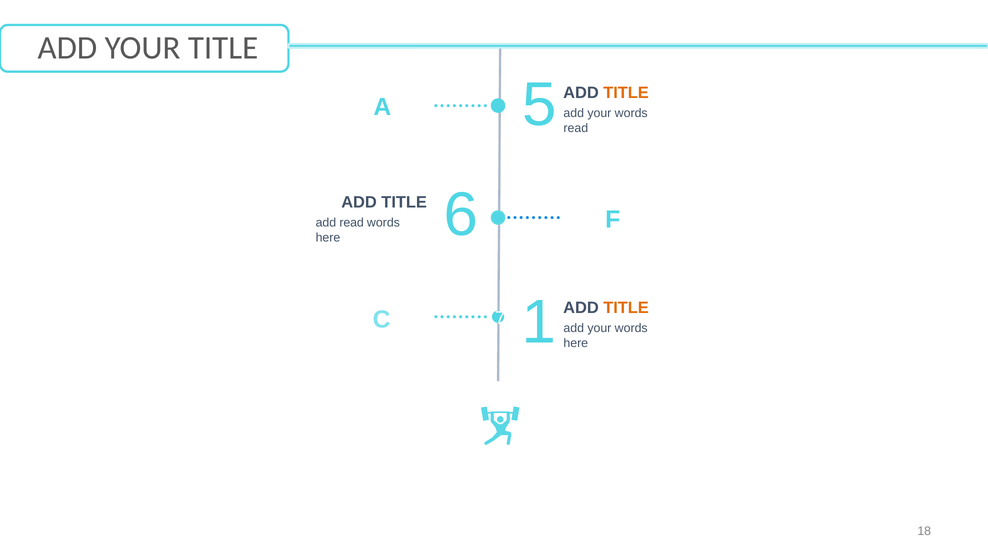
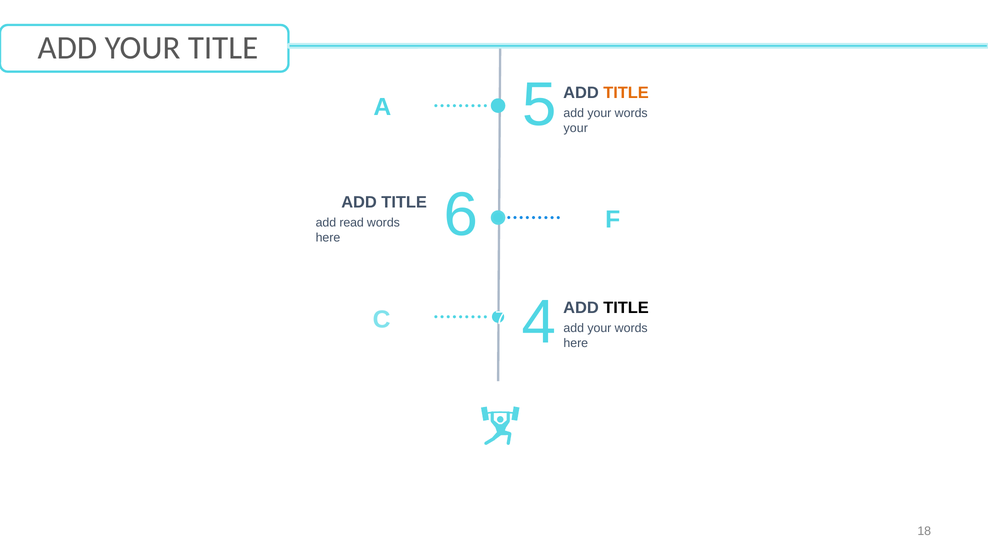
read: read -> your (576, 128)
TITLE colour: orange -> black (626, 308)
1: 1 -> 4 (539, 322)
